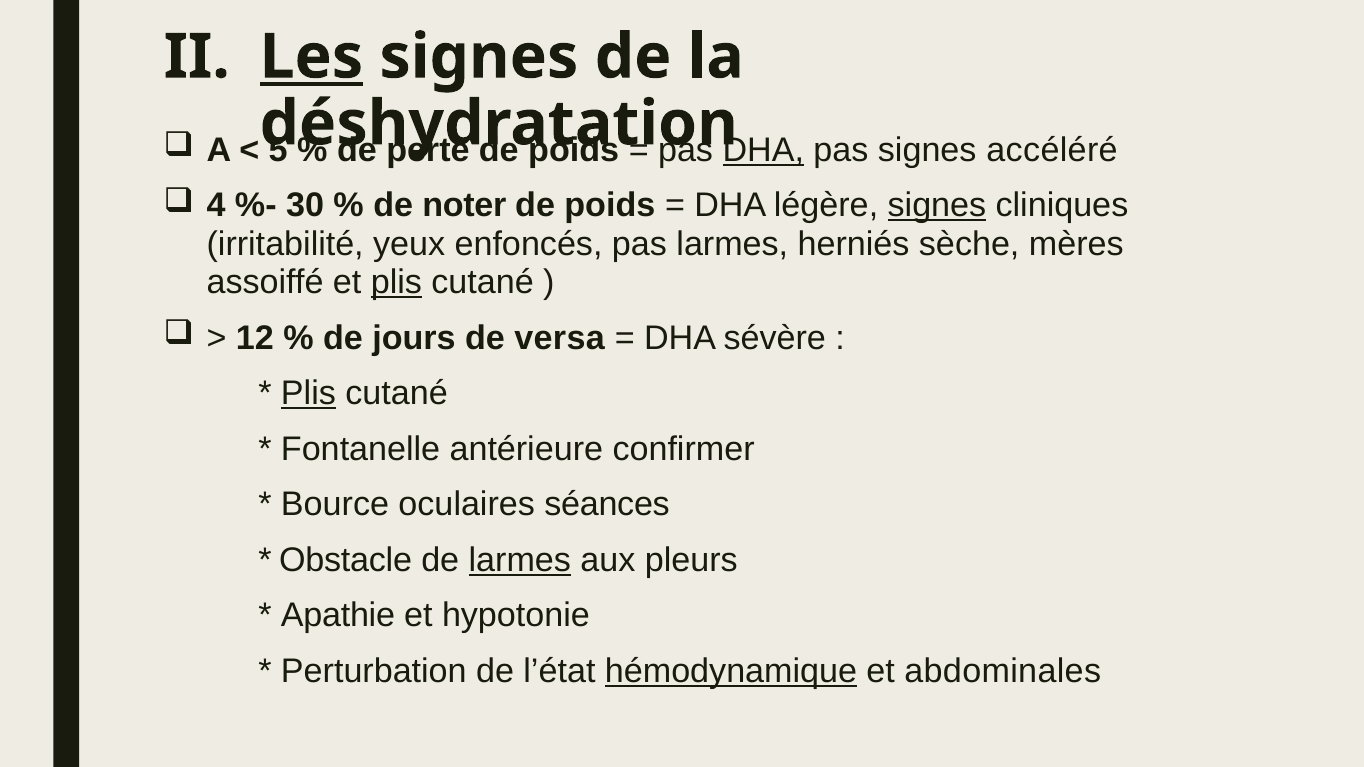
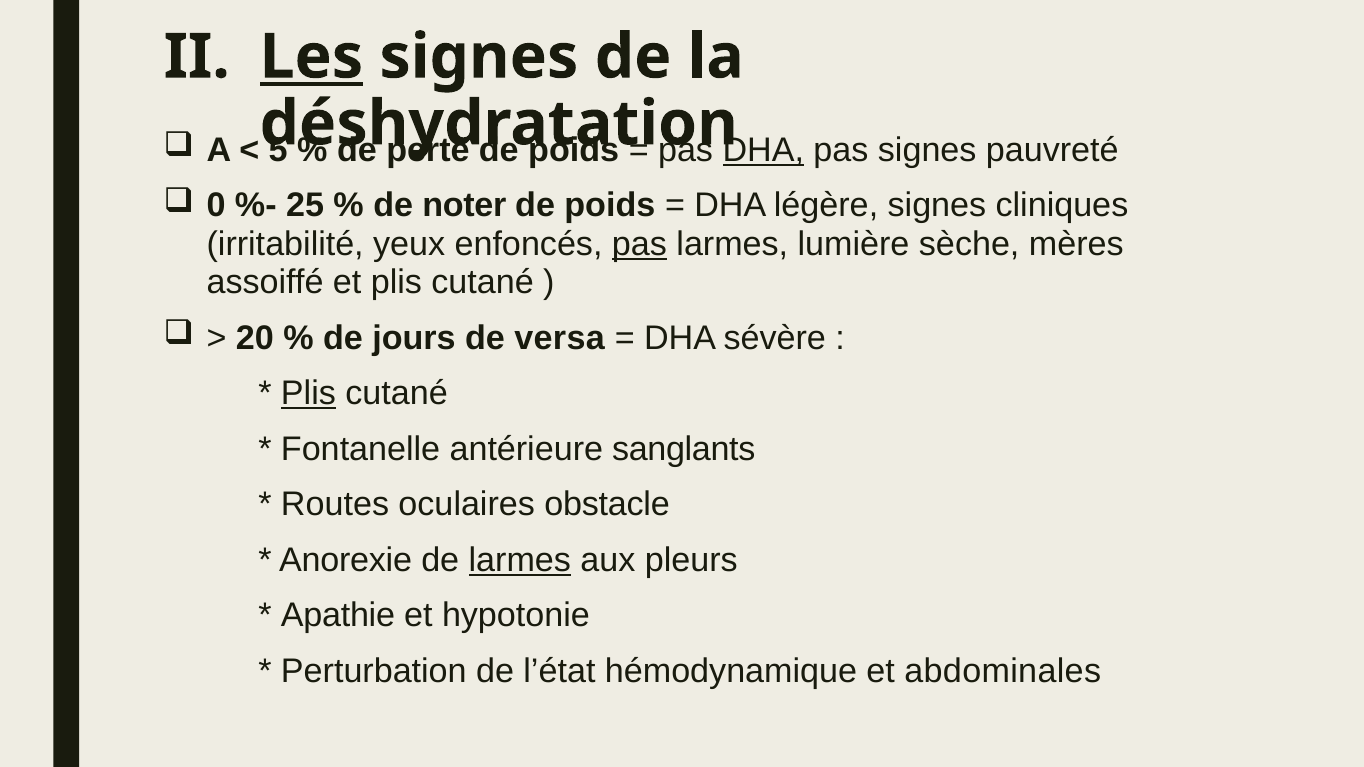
accéléré: accéléré -> pauvreté (1052, 150)
4: 4 -> 0 (216, 206)
30: 30 -> 25 (305, 206)
signes underline: present -> none (937, 206)
pas underline: none -> present (639, 244)
herniés: herniés -> lumière (854, 244)
plis underline: present -> none (396, 282)
12: 12 -> 20 (255, 338)
confirmer: confirmer -> sanglants (684, 449)
Bource: Bource -> Routes (335, 505)
séances: séances -> obstacle (607, 505)
Obstacle: Obstacle -> Anorexie (346, 560)
hémodynamique underline: present -> none (731, 671)
